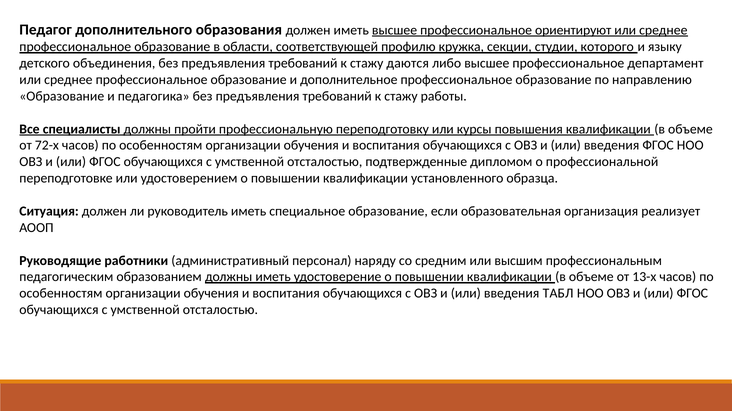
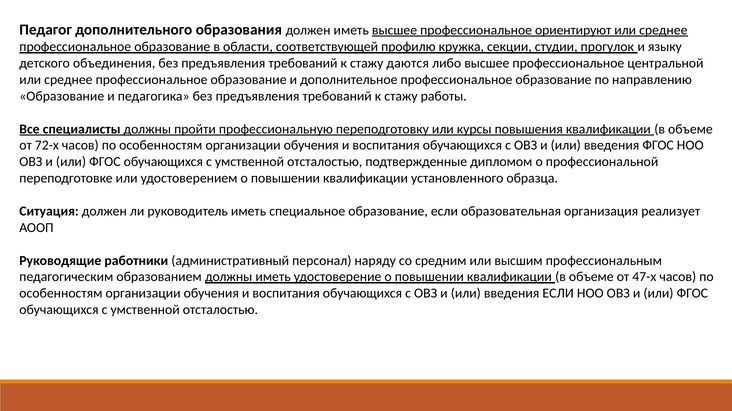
которого: которого -> прогулок (607, 47)
департамент: департамент -> центральной (665, 63)
13-х: 13-х -> 47-х (644, 277)
введения ТАБЛ: ТАБЛ -> ЕСЛИ (558, 294)
